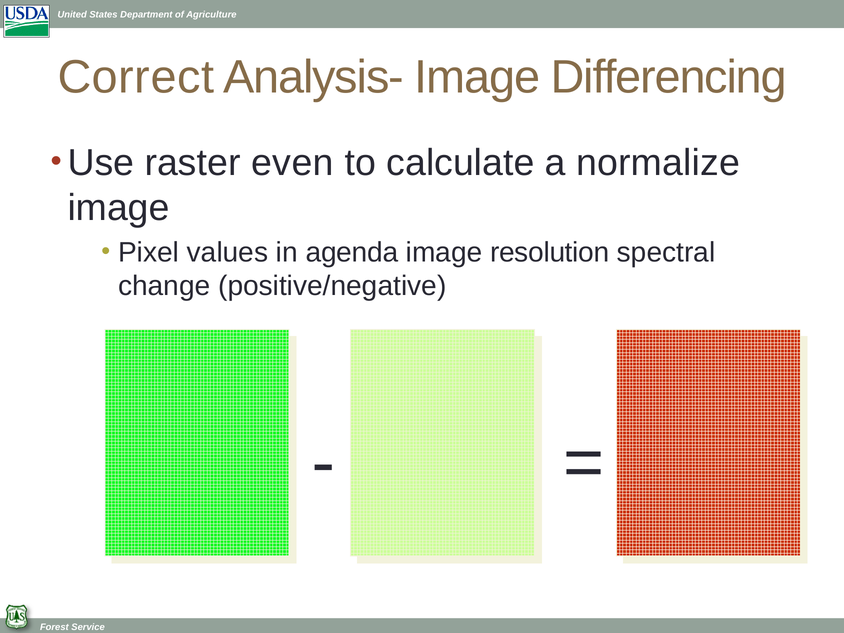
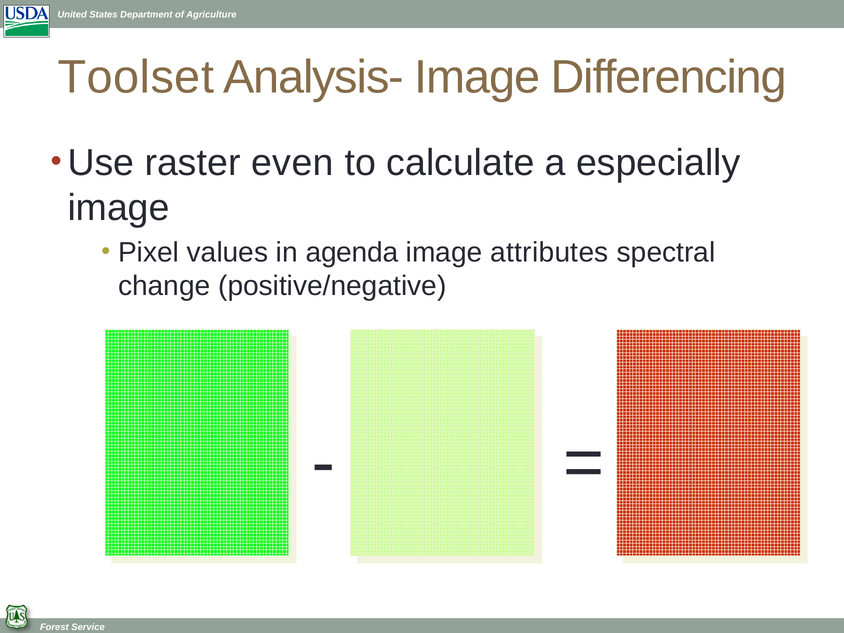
Correct: Correct -> Toolset (136, 77)
normalize: normalize -> especially (658, 163)
resolution: resolution -> attributes (549, 252)
